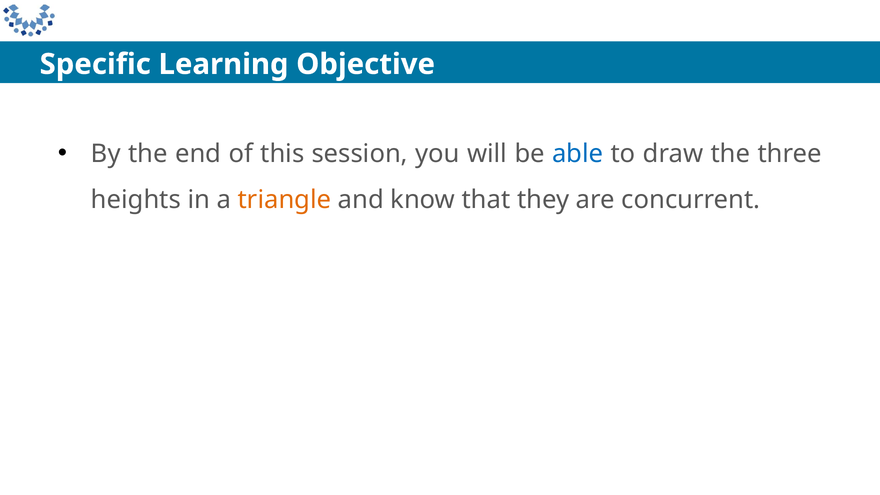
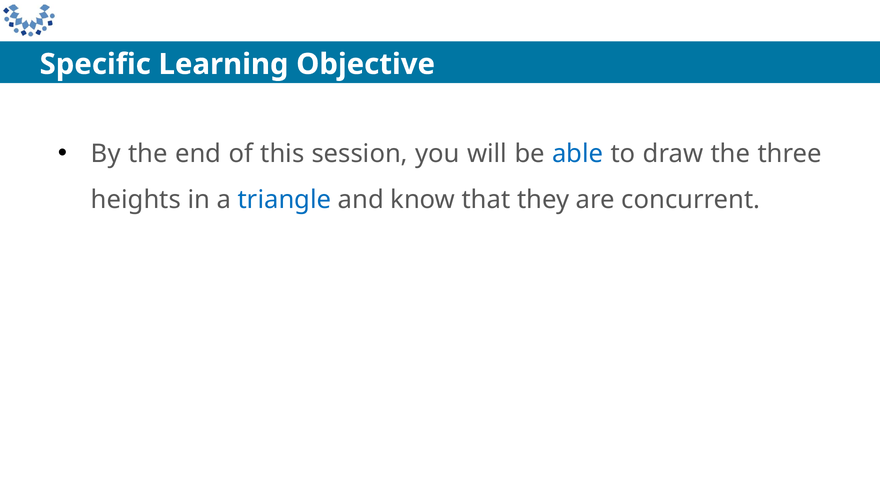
triangle colour: orange -> blue (284, 200)
